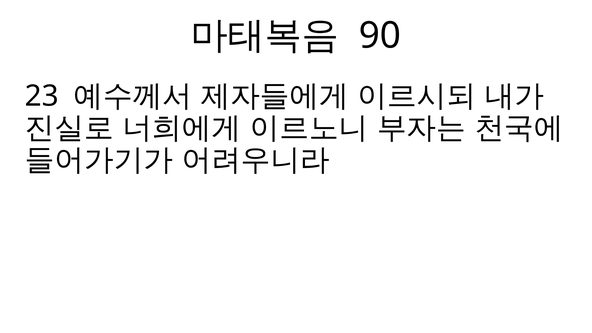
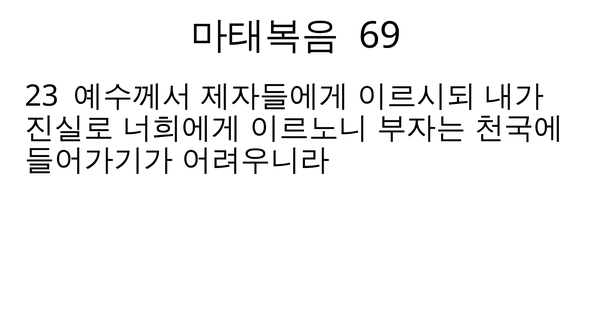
90: 90 -> 69 (380, 36)
